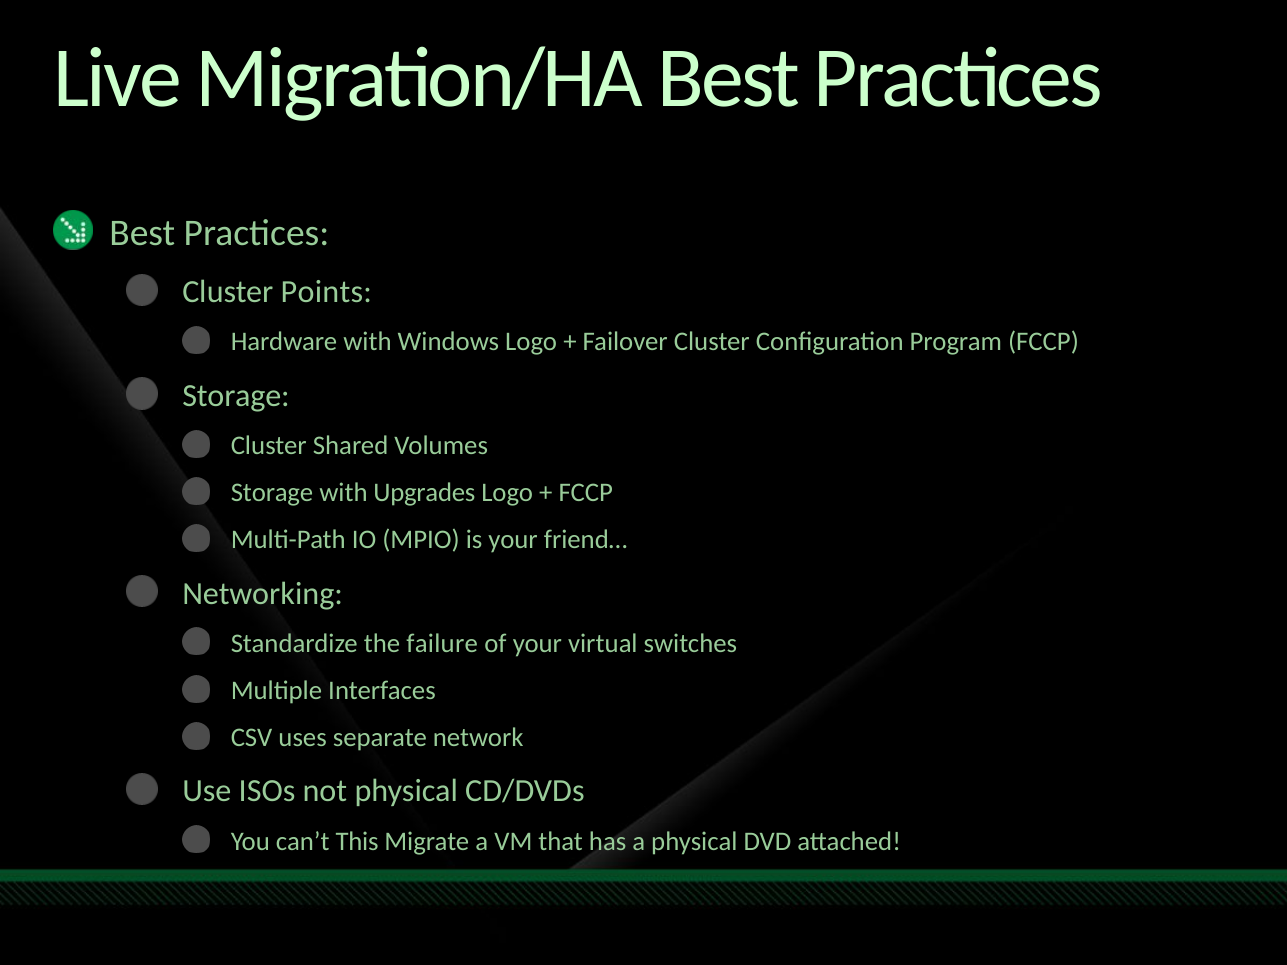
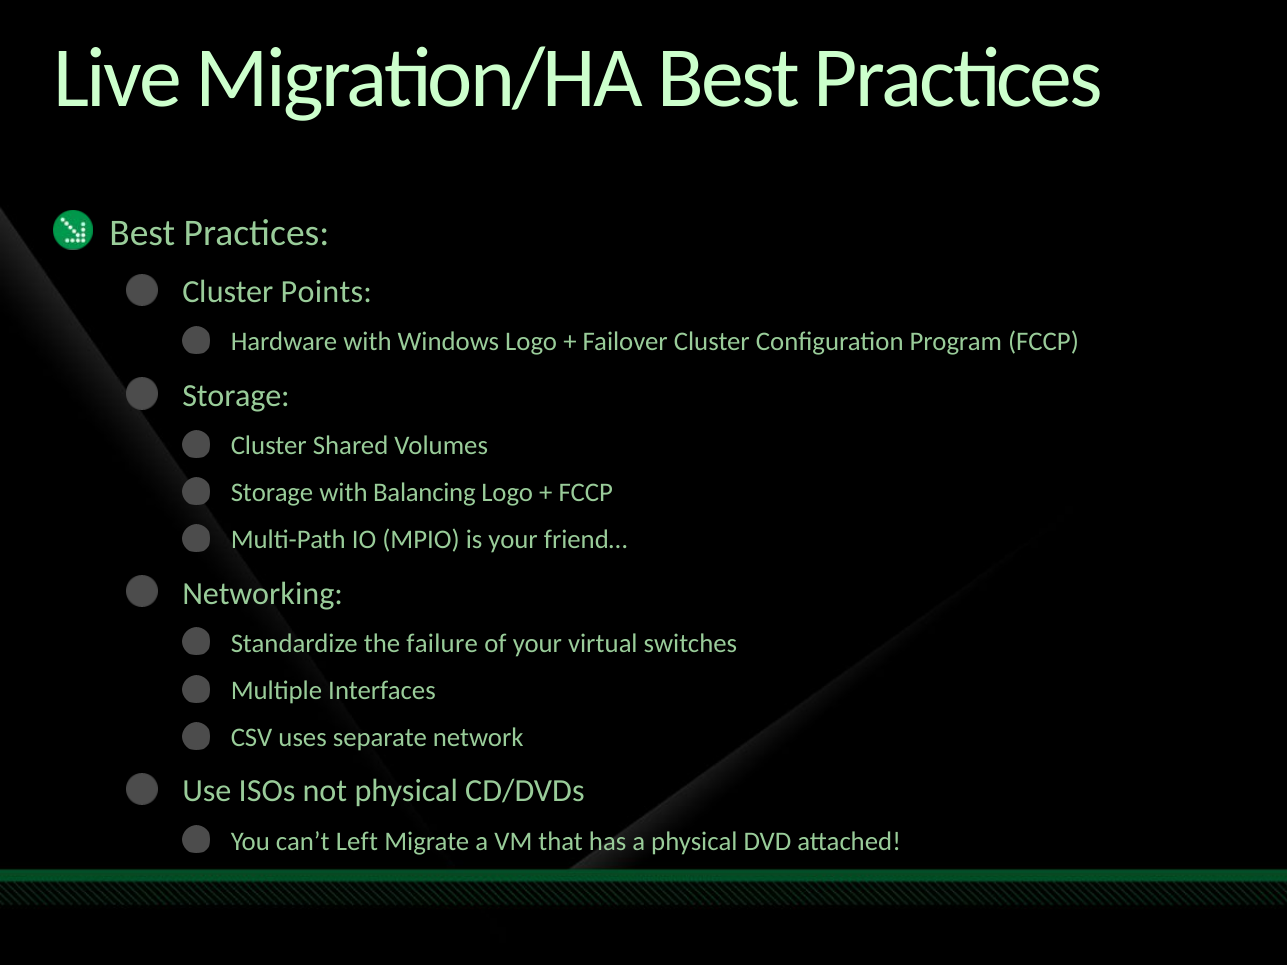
Upgrades: Upgrades -> Balancing (424, 493)
This: This -> Left (357, 841)
